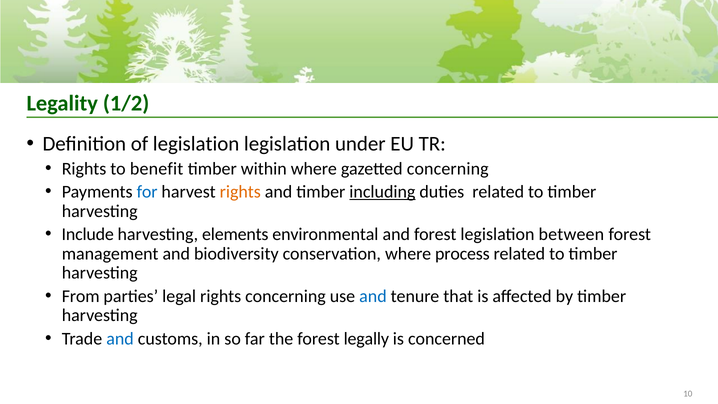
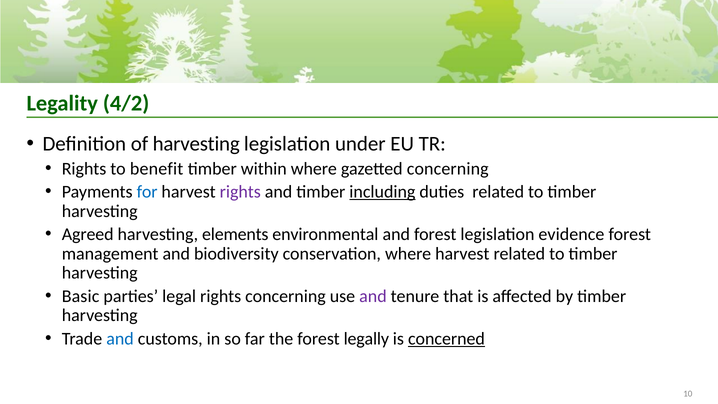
1/2: 1/2 -> 4/2 (126, 103)
of legislation: legislation -> harvesting (196, 144)
rights colour: orange -> purple (240, 192)
Include: Include -> Agreed (88, 234)
between: between -> evidence (571, 234)
where process: process -> harvest (462, 254)
From: From -> Basic (81, 296)
and colour: blue -> purple (373, 296)
concerned underline: none -> present (446, 338)
